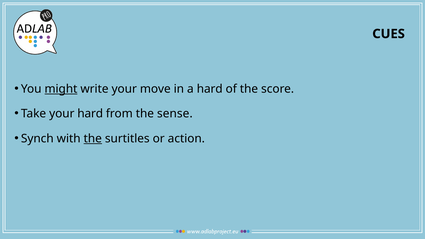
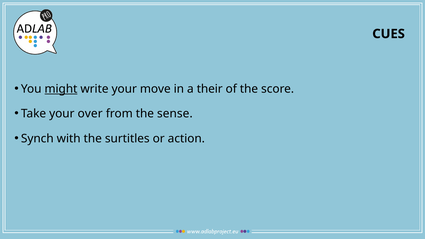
a hard: hard -> their (210, 89)
your hard: hard -> over (90, 114)
the underline: present -> none (93, 139)
